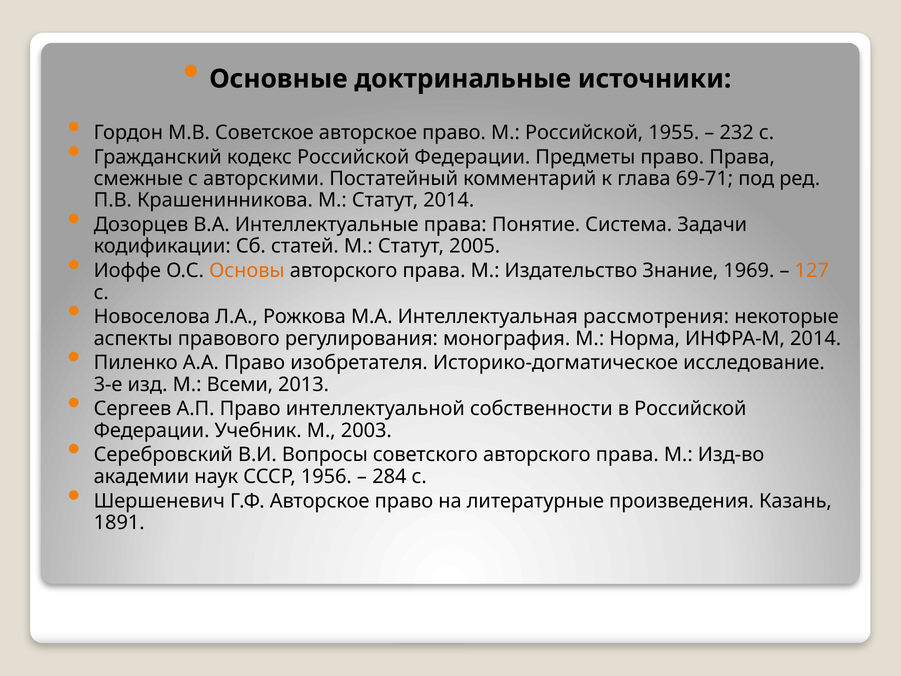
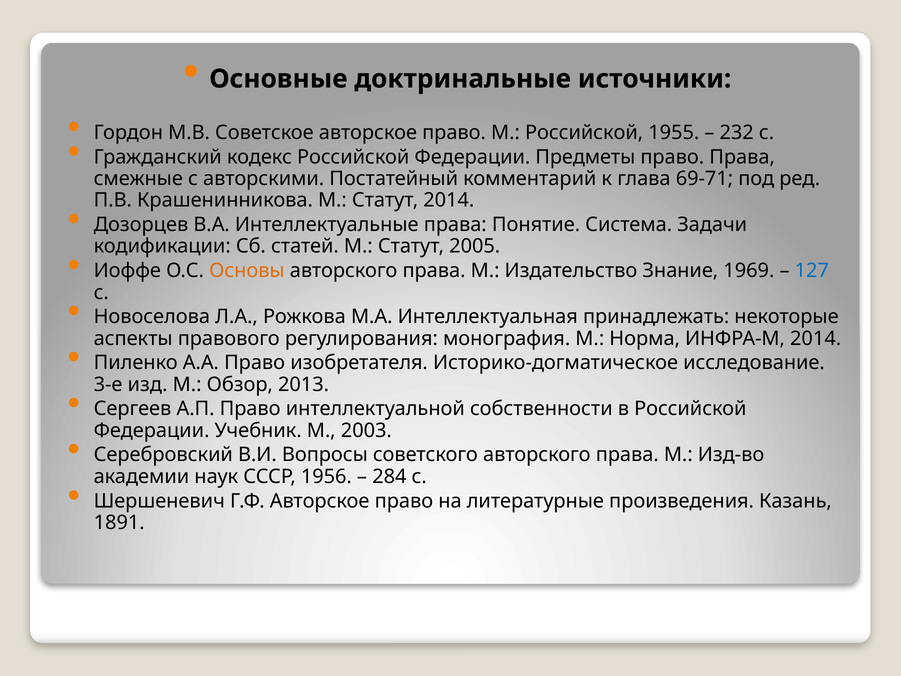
127 colour: orange -> blue (812, 271)
рассмотрения: рассмотрения -> принадлежать (656, 317)
Всеми: Всеми -> Обзор (240, 384)
